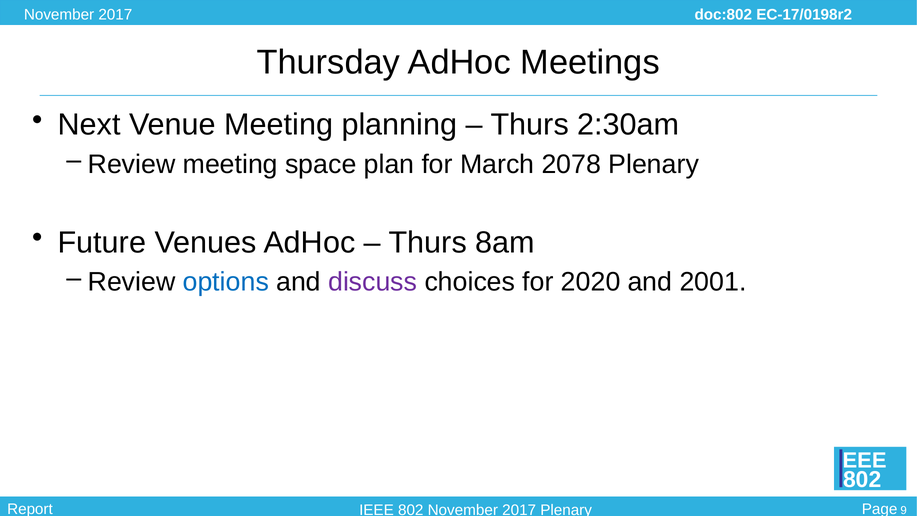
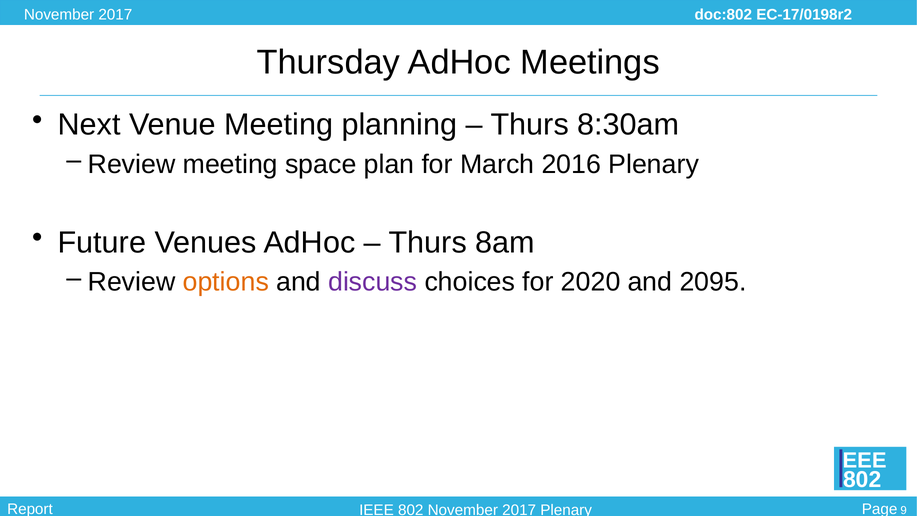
2:30am: 2:30am -> 8:30am (628, 125)
2078: 2078 -> 2016 (571, 164)
options colour: blue -> orange (226, 282)
2001: 2001 -> 2095 (713, 282)
